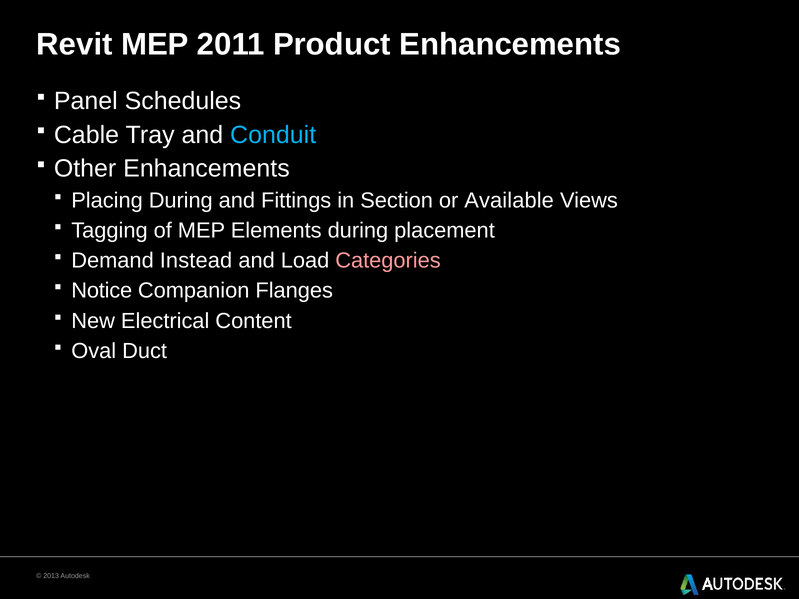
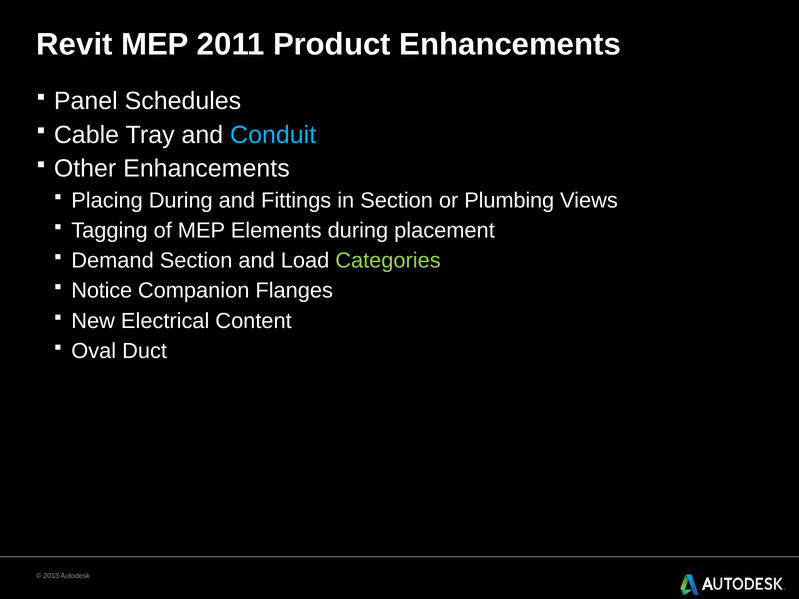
Available: Available -> Plumbing (509, 200)
Demand Instead: Instead -> Section (196, 261)
Categories colour: pink -> light green (388, 261)
